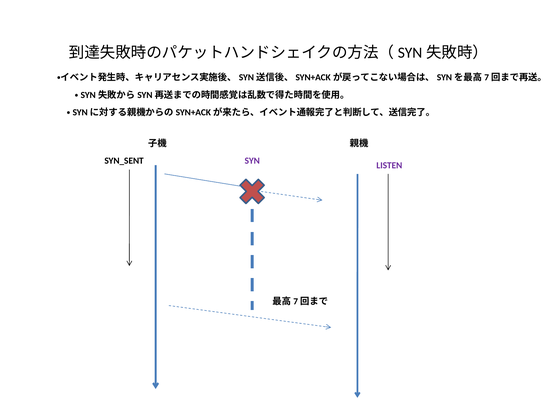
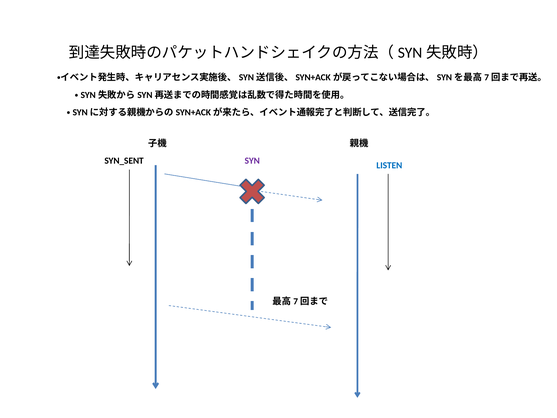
LISTEN colour: purple -> blue (389, 165)
